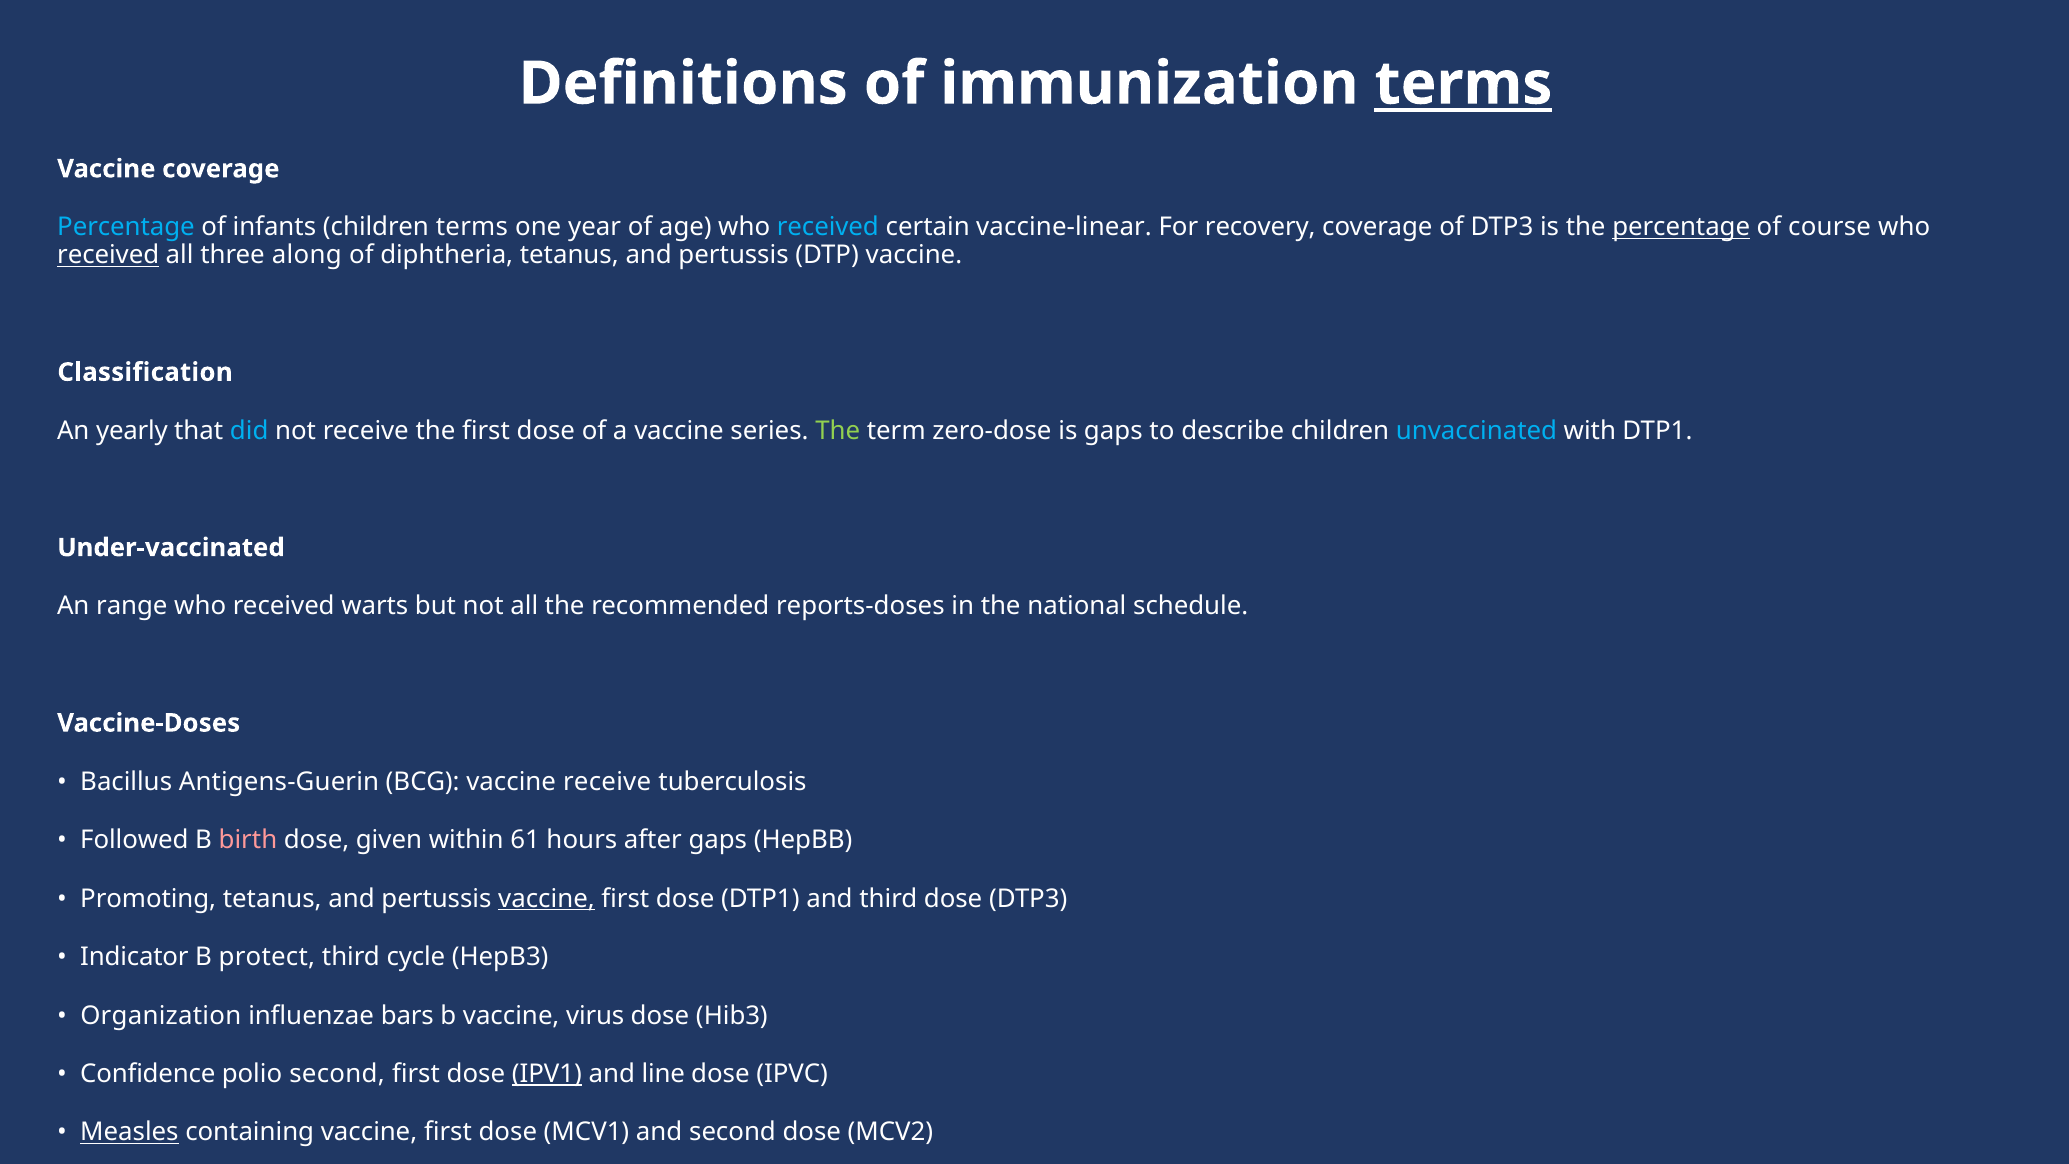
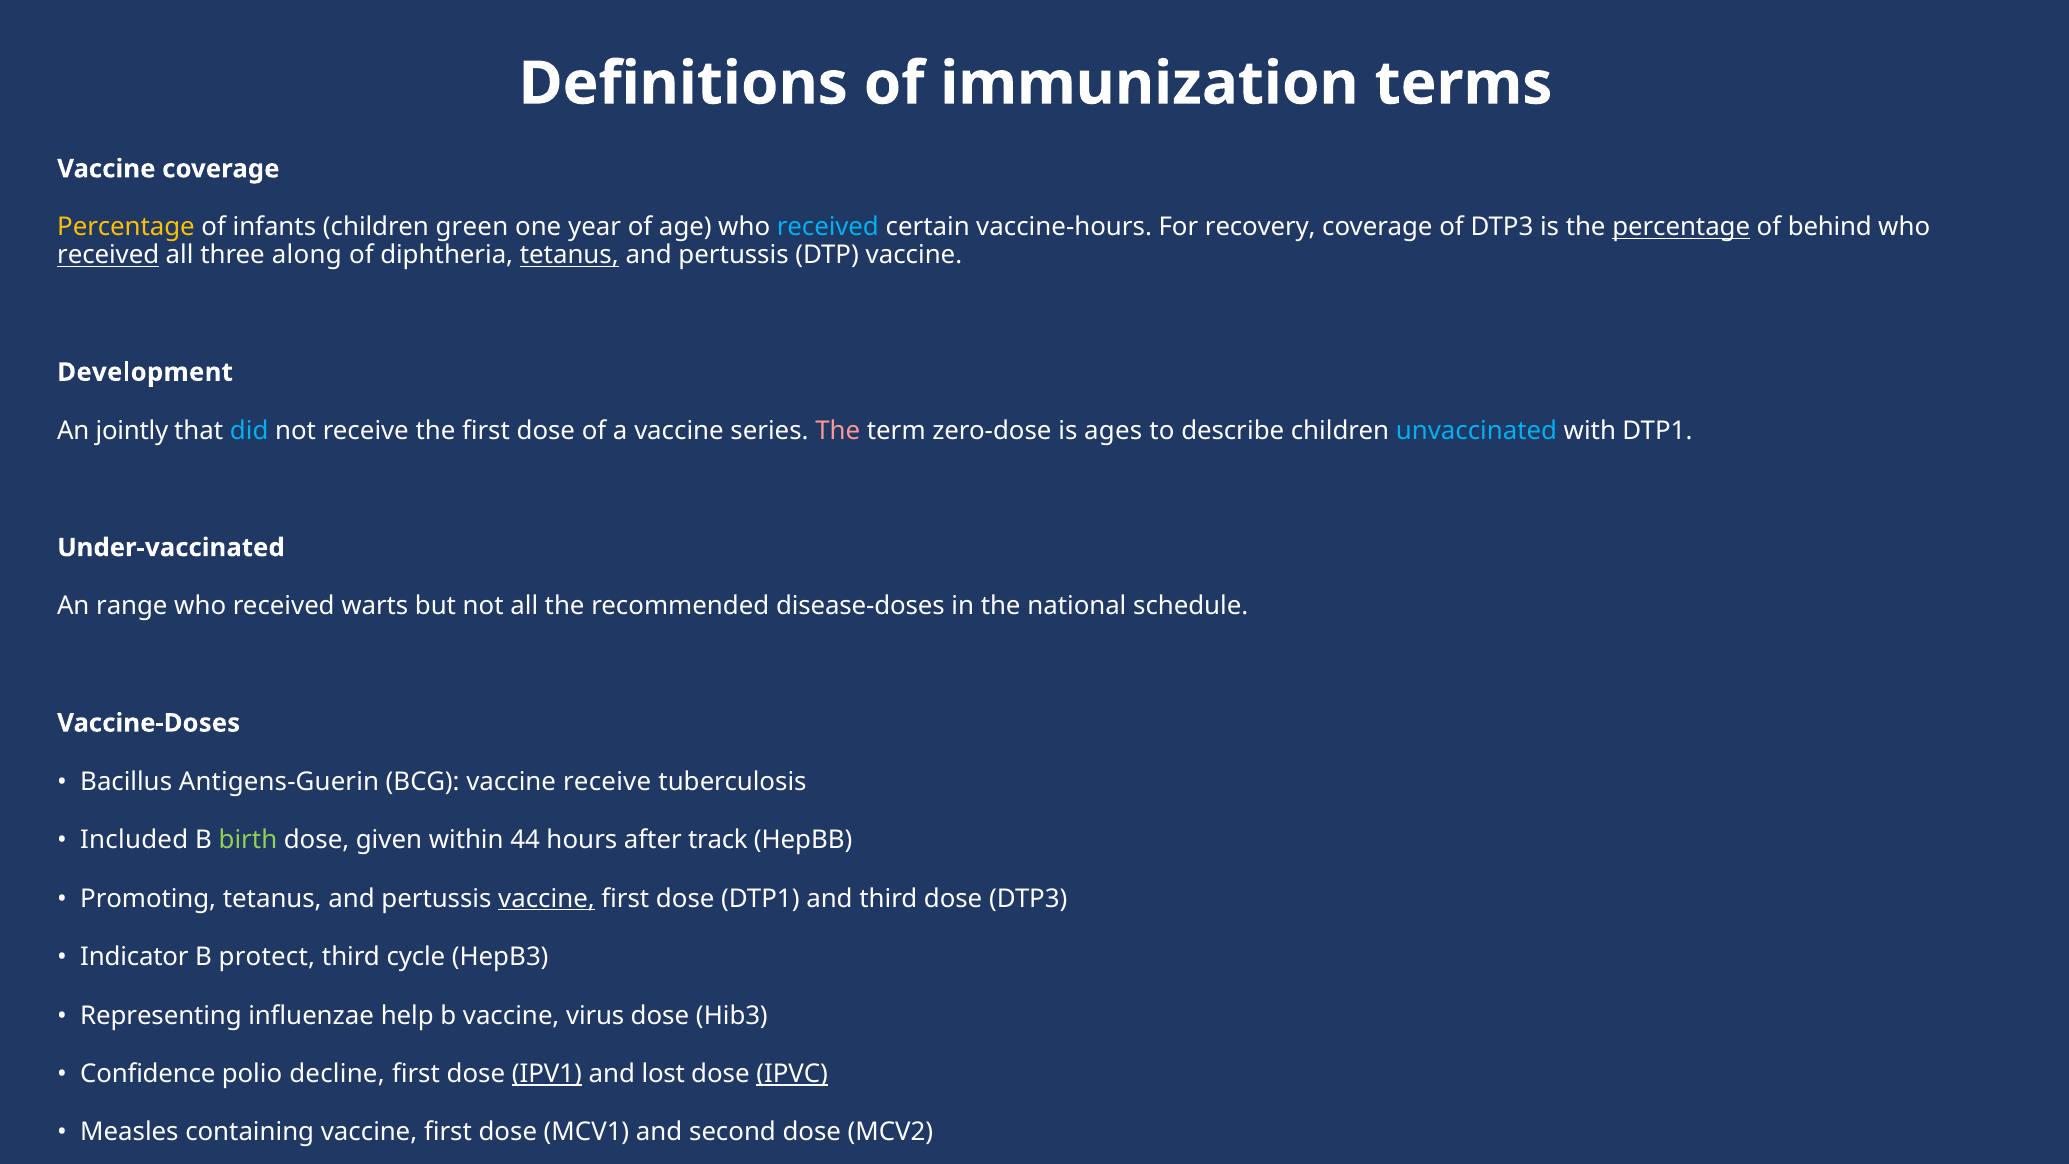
terms underline: present -> none (1463, 84)
Percentage colour: light blue -> yellow (126, 227)
children terms: terms -> green (472, 227)
vaccine-linear: vaccine-linear -> vaccine-hours (1064, 227)
course: course -> behind (1830, 227)
tetanus underline: none -> present (569, 255)
Classification: Classification -> Development (145, 372)
yearly: yearly -> jointly (132, 431)
The colour: light green -> pink (838, 431)
is gaps: gaps -> ages (1113, 431)
reports-doses: reports-doses -> disease-doses (860, 606)
Followed: Followed -> Included (134, 840)
birth colour: pink -> light green (248, 840)
61: 61 -> 44 (525, 840)
after gaps: gaps -> track (718, 840)
Organization: Organization -> Representing (161, 1015)
bars: bars -> help (407, 1015)
polio second: second -> decline (337, 1074)
line: line -> lost (663, 1074)
IPVC underline: none -> present (792, 1074)
Measles underline: present -> none (129, 1132)
